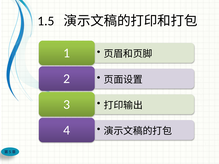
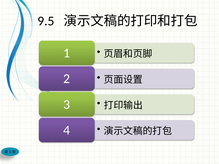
1.5: 1.5 -> 9.5 (46, 21)
